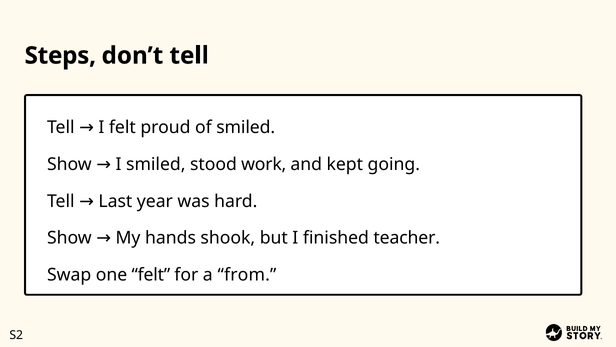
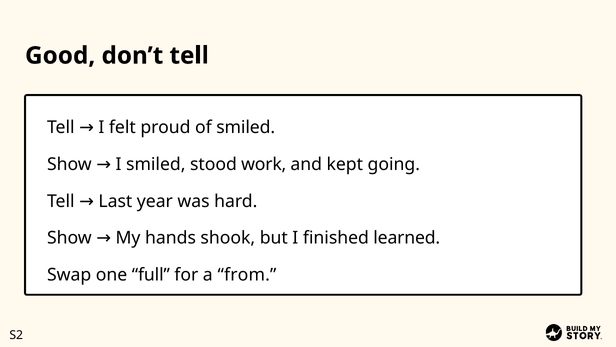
Steps: Steps -> Good (60, 56)
teacher: teacher -> learned (407, 238)
one felt: felt -> full (151, 275)
